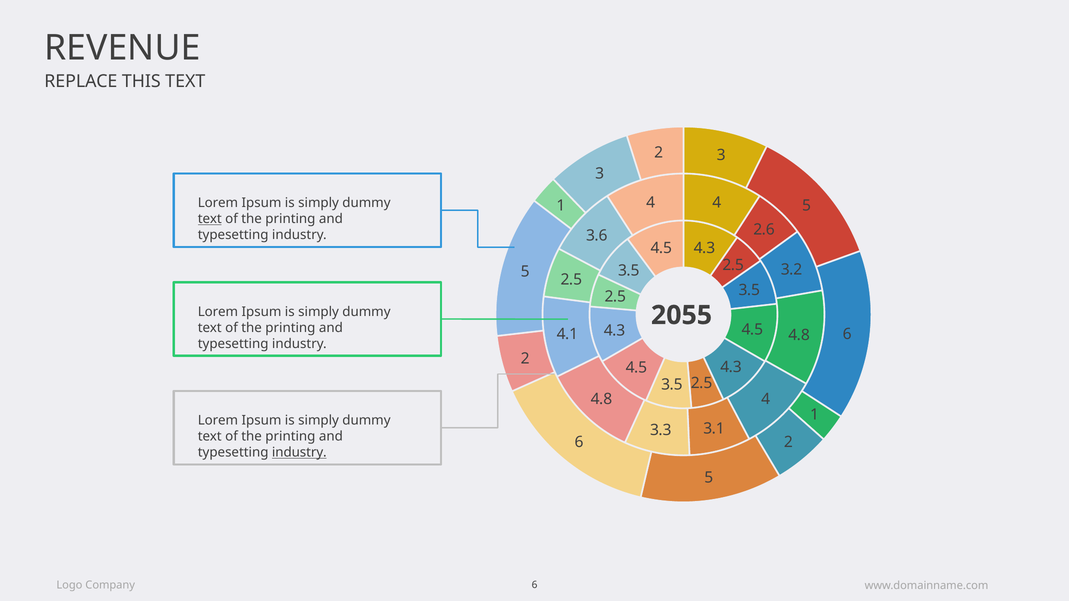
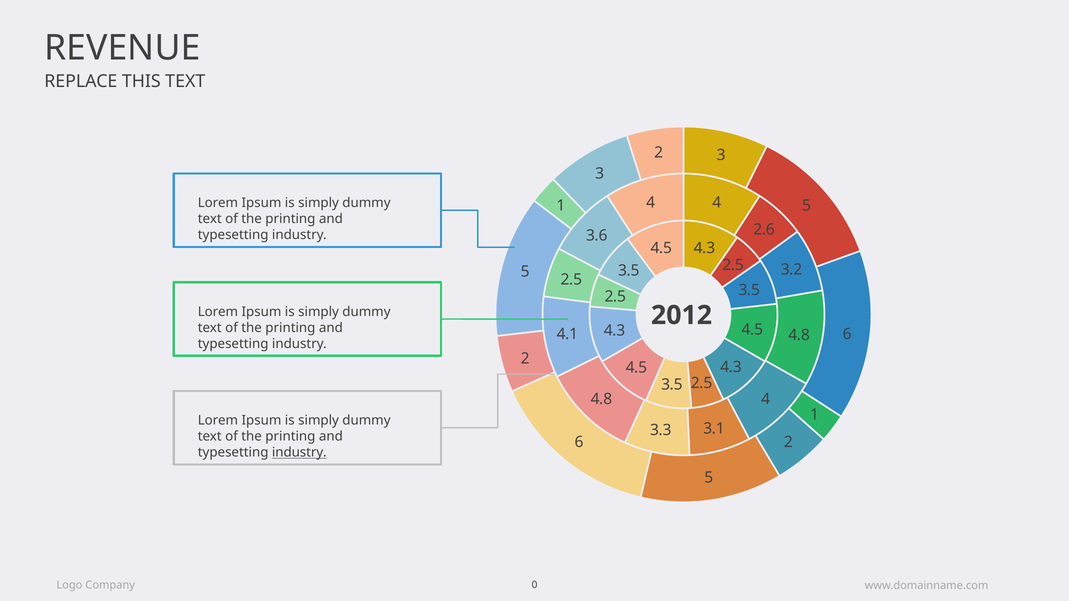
text underline: present -> none (210, 219)
2055: 2055 -> 2012 (682, 315)
Company 6: 6 -> 0 (535, 585)
